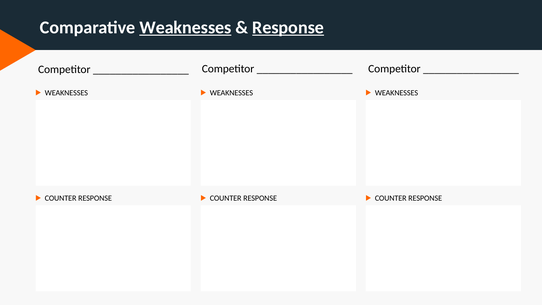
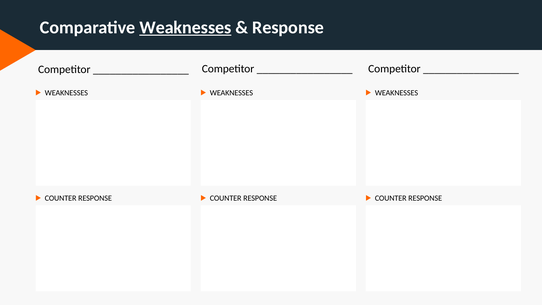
Response underline: present -> none (288, 27)
